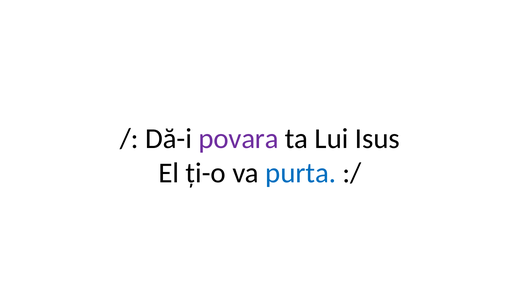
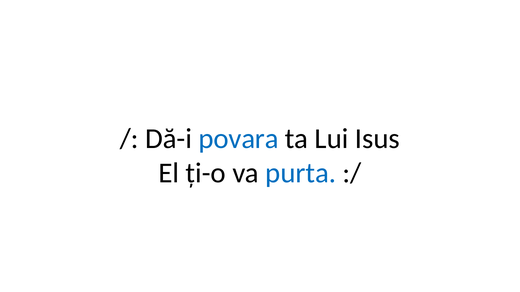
povara colour: purple -> blue (239, 139)
